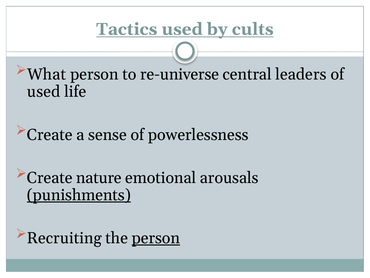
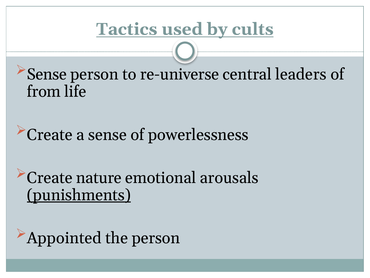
What: What -> Sense (47, 74)
used: used -> from (44, 92)
Recruiting: Recruiting -> Appointed (64, 238)
person underline: present -> none (156, 238)
